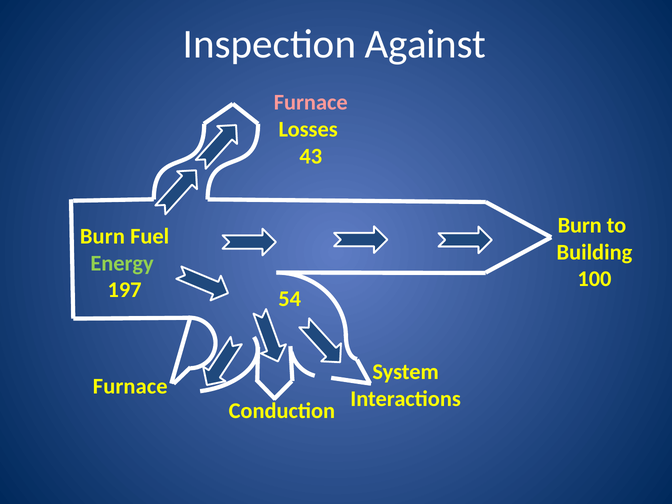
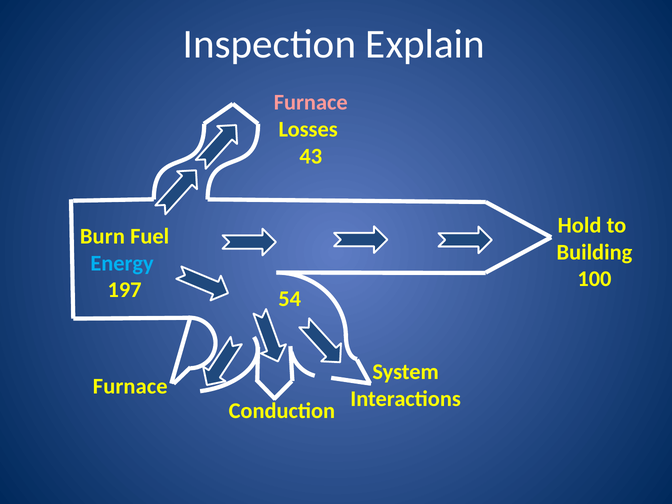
Against: Against -> Explain (425, 44)
Burn: Burn -> Hold (580, 225)
Energy colour: light green -> light blue (122, 263)
